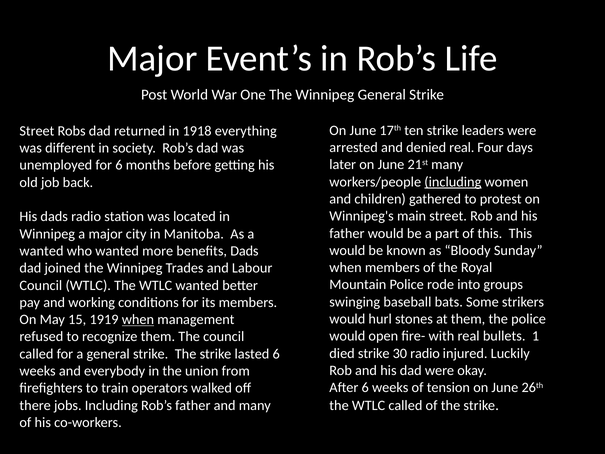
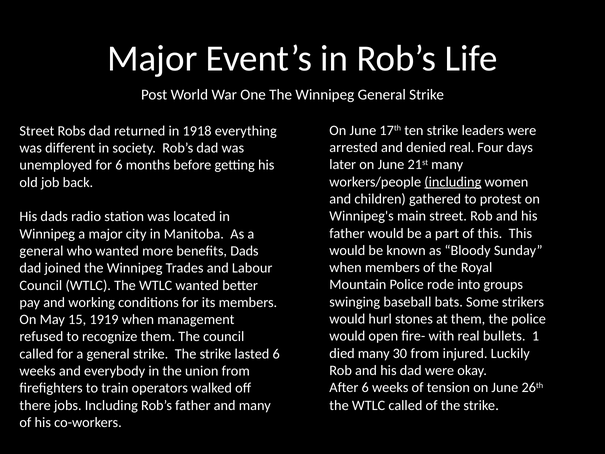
wanted: wanted -> general (41, 251)
when underline: present -> none (138, 319)
died strike: strike -> many (374, 353)
30 radio: radio -> from (425, 353)
